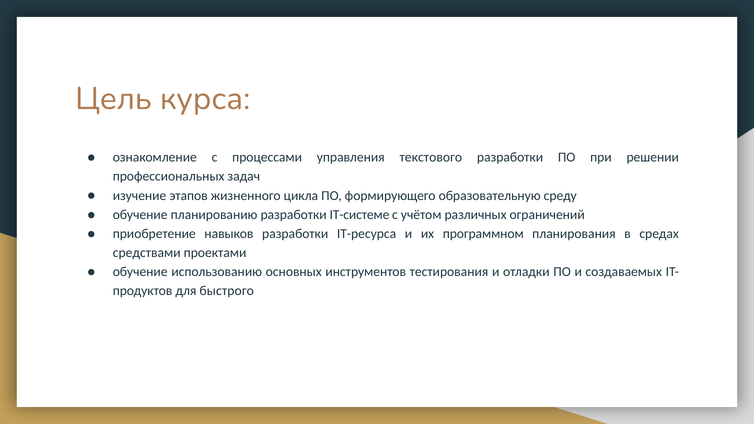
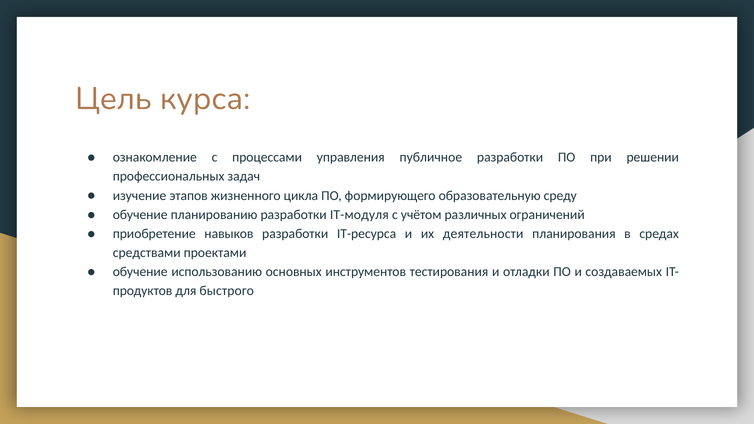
текстового: текстового -> публичное (431, 157)
IT-системе: IT-системе -> IT-модуля (359, 215)
программном: программном -> деятельности (483, 234)
